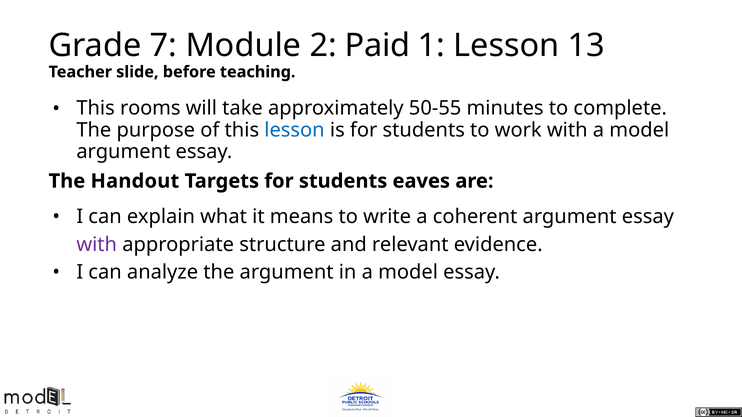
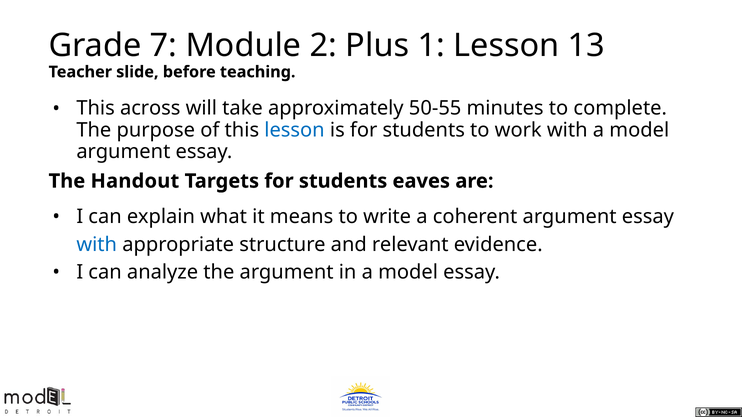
Paid: Paid -> Plus (377, 46)
rooms: rooms -> across (150, 108)
with colour: purple -> blue (97, 245)
